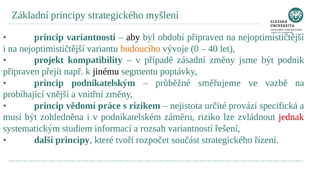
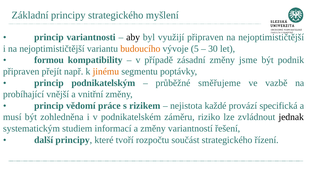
období: období -> využijí (171, 37)
0: 0 -> 5 (195, 49)
40: 40 -> 30 (213, 49)
projekt: projekt -> formou (49, 60)
jinému colour: black -> orange (106, 71)
určité: určité -> každé (216, 106)
jednak colour: red -> black (291, 117)
a rozsah: rozsah -> změny (153, 128)
rozpočet: rozpočet -> rozpočtu (153, 140)
